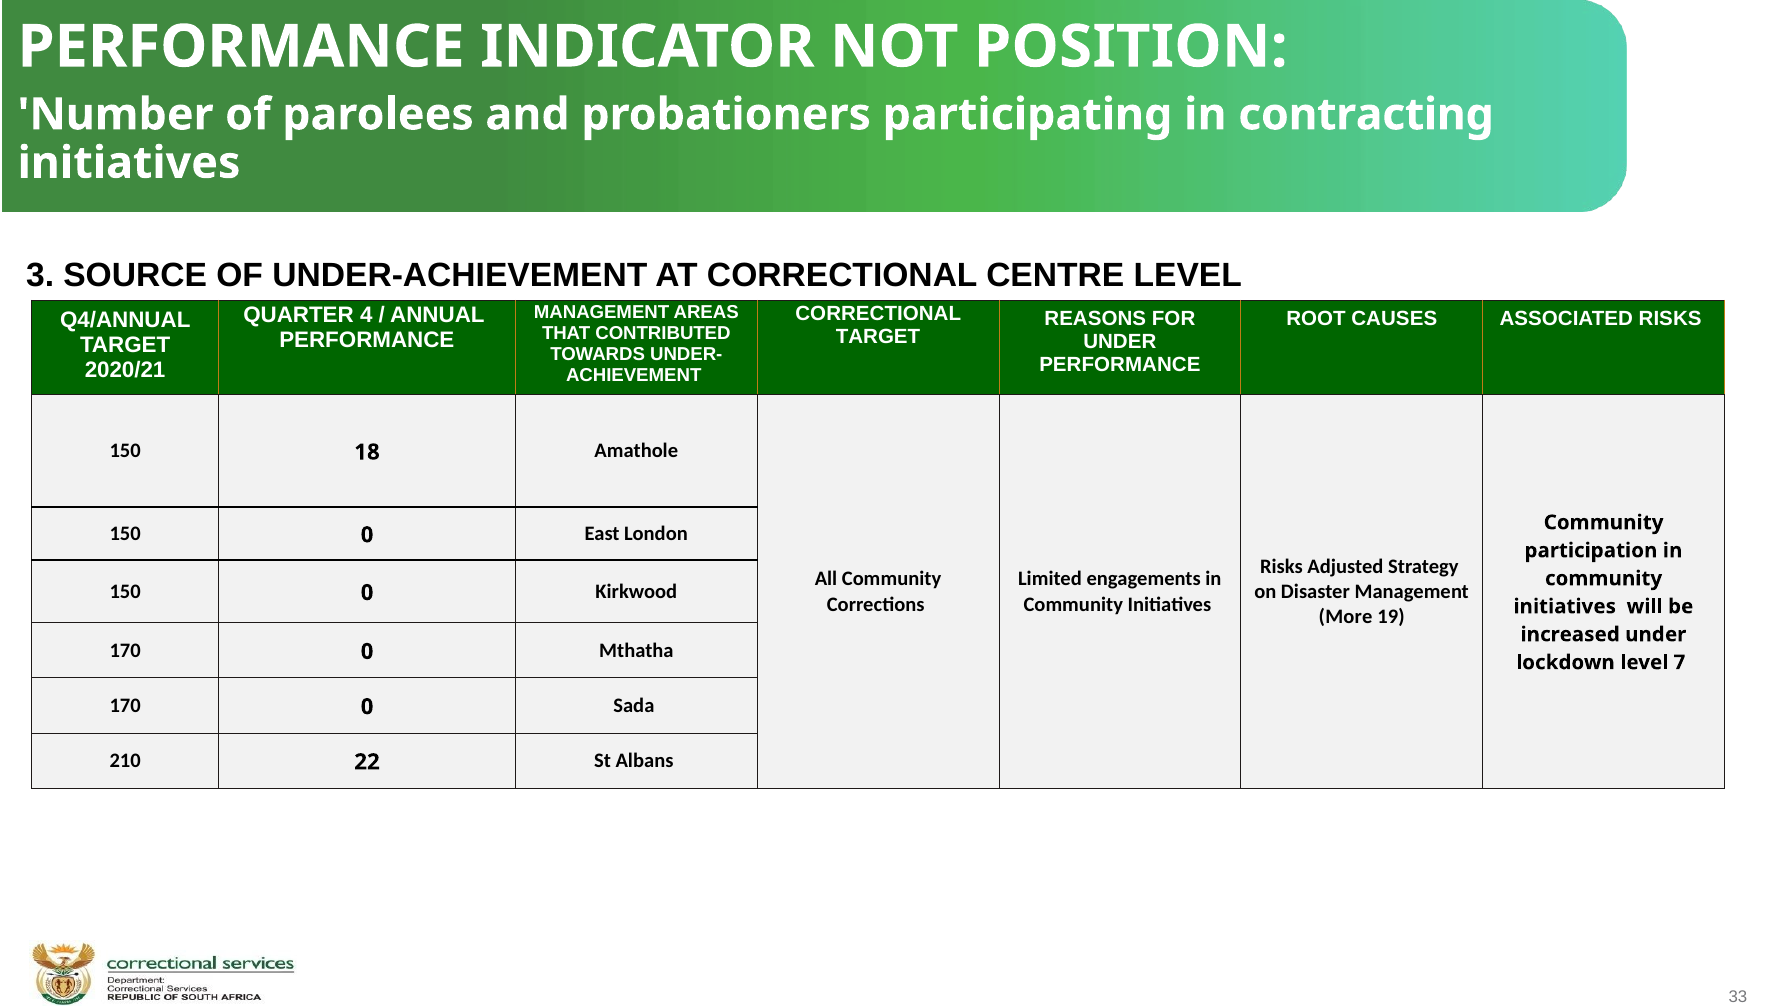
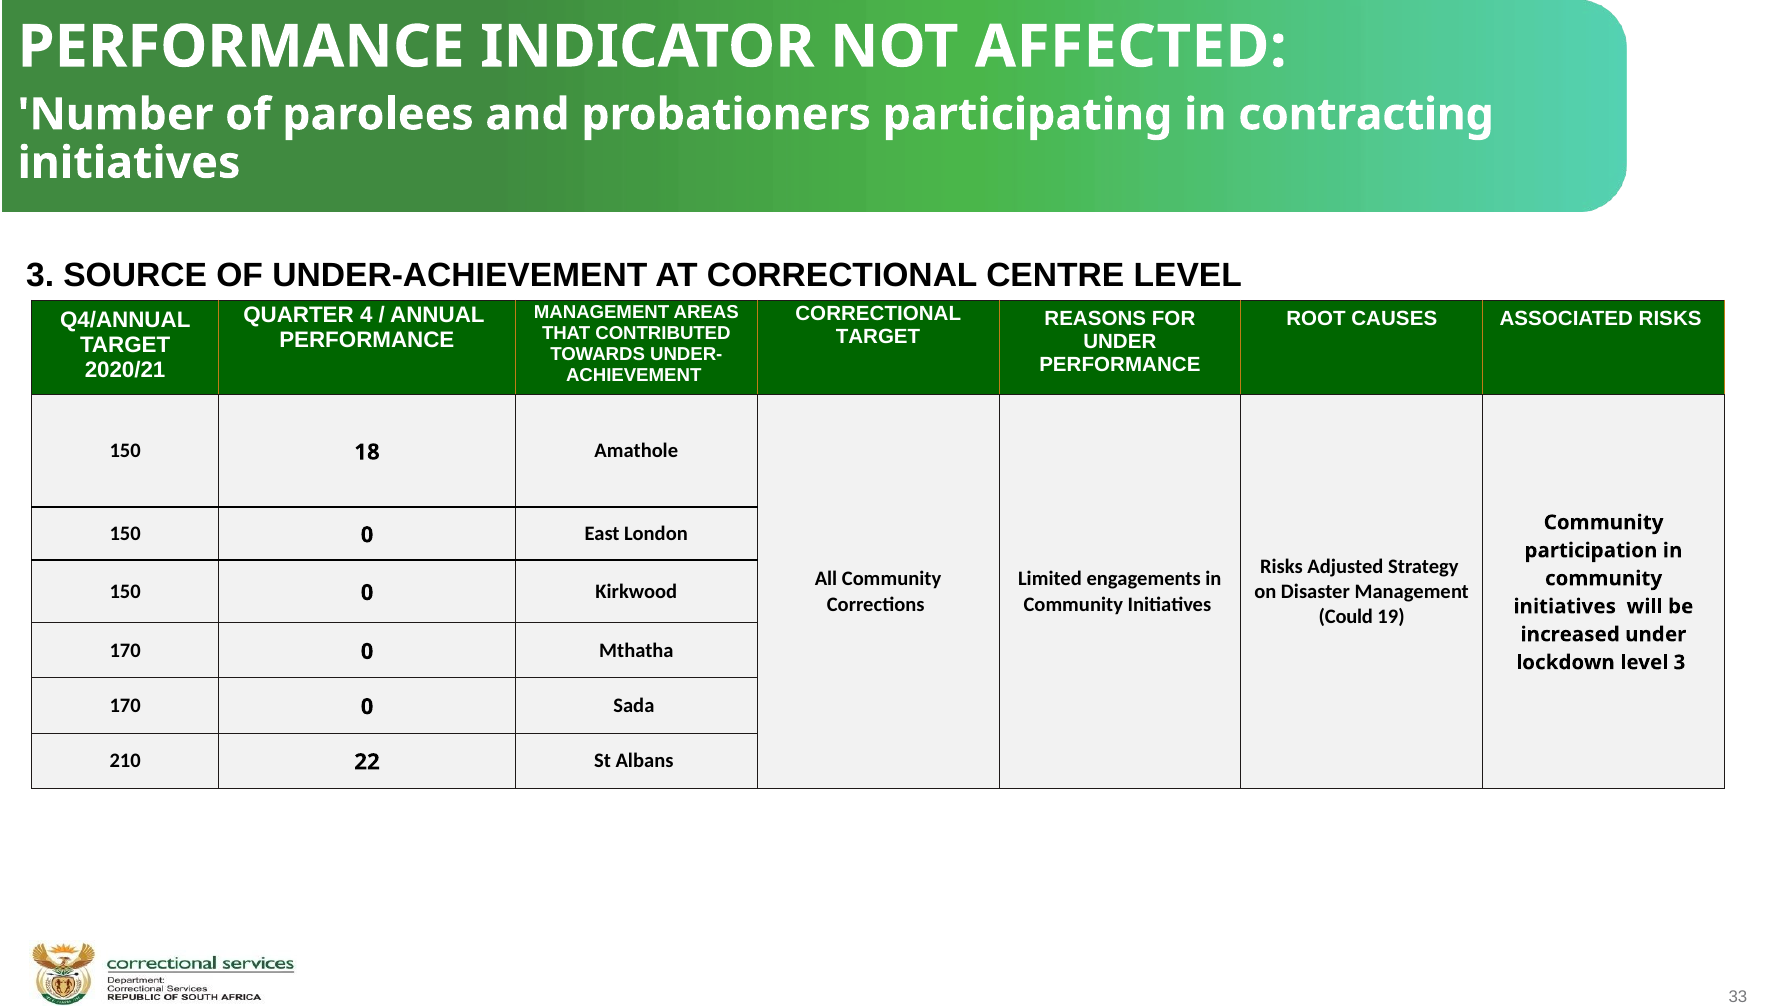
POSITION: POSITION -> AFFECTED (1131, 47)
More: More -> Could (1346, 617)
level 7: 7 -> 3 (1680, 662)
